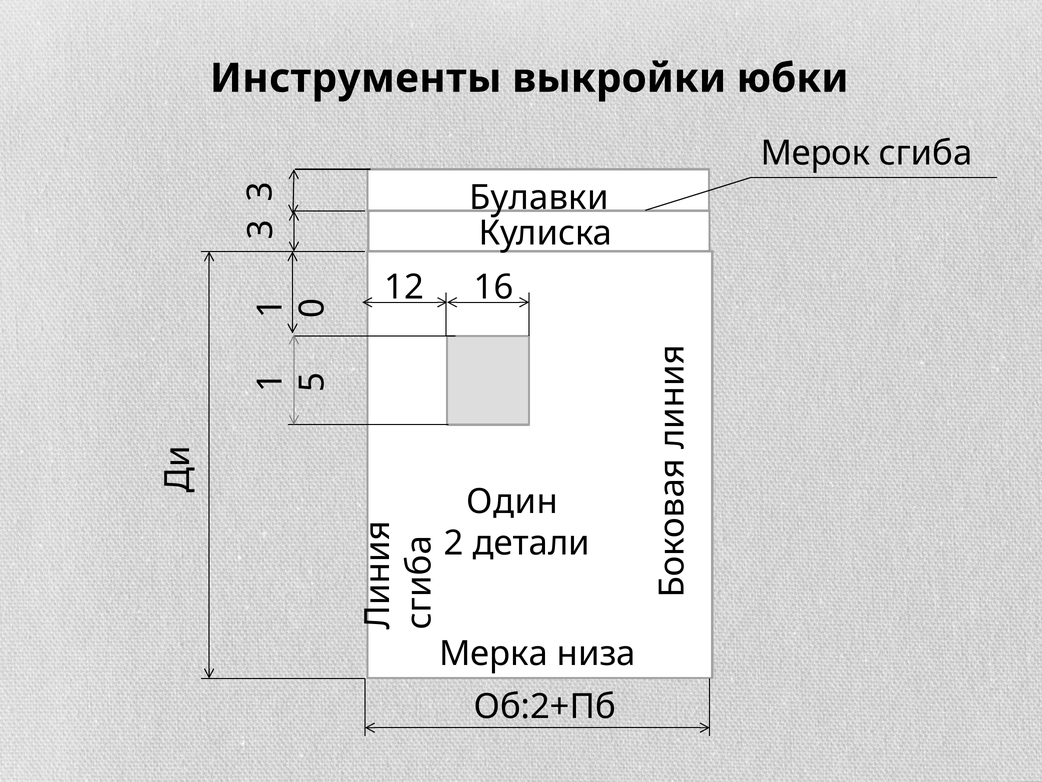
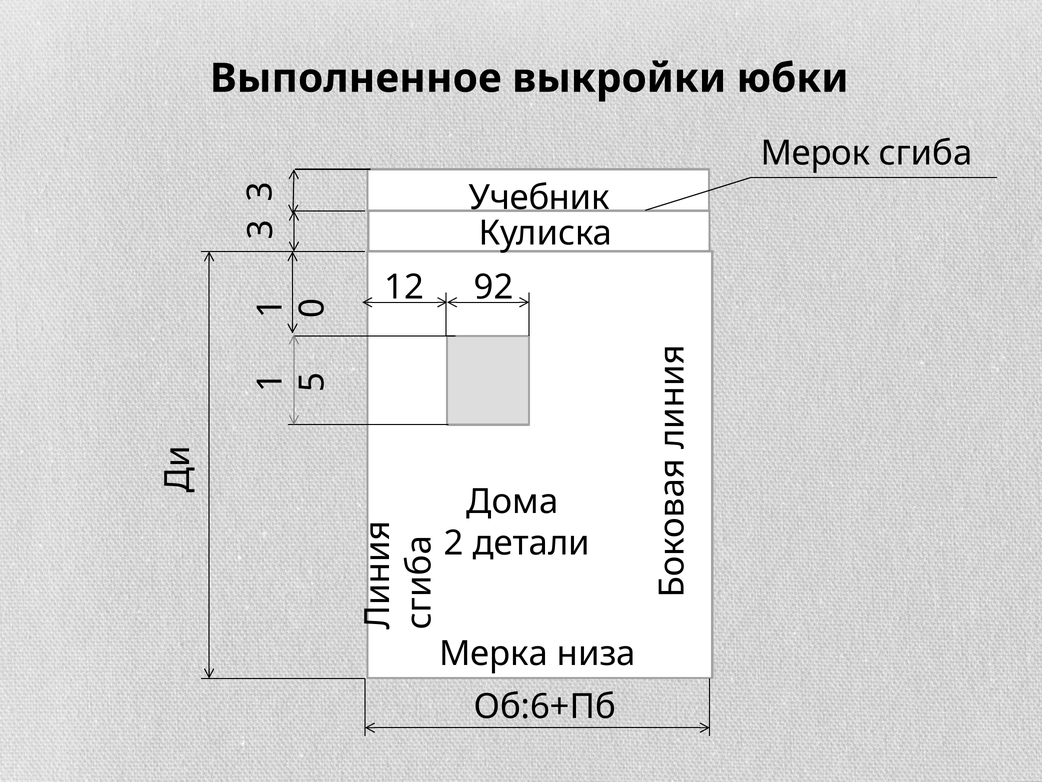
Инструменты: Инструменты -> Выполненное (356, 78)
Булавки: Булавки -> Учебник (539, 198)
16: 16 -> 92 (494, 287)
Один: Один -> Дома (512, 501)
Об:2+Пб: Об:2+Пб -> Об:6+Пб (545, 706)
